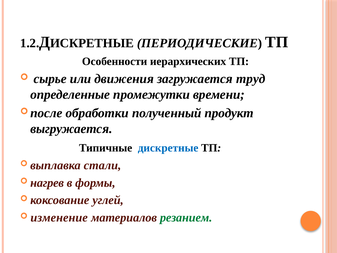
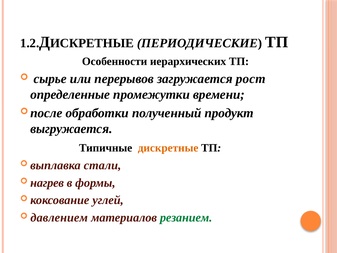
движения: движения -> перерывов (124, 79)
труд: труд -> рост (251, 79)
дискретные colour: blue -> orange (168, 148)
изменение: изменение -> давлением (59, 217)
